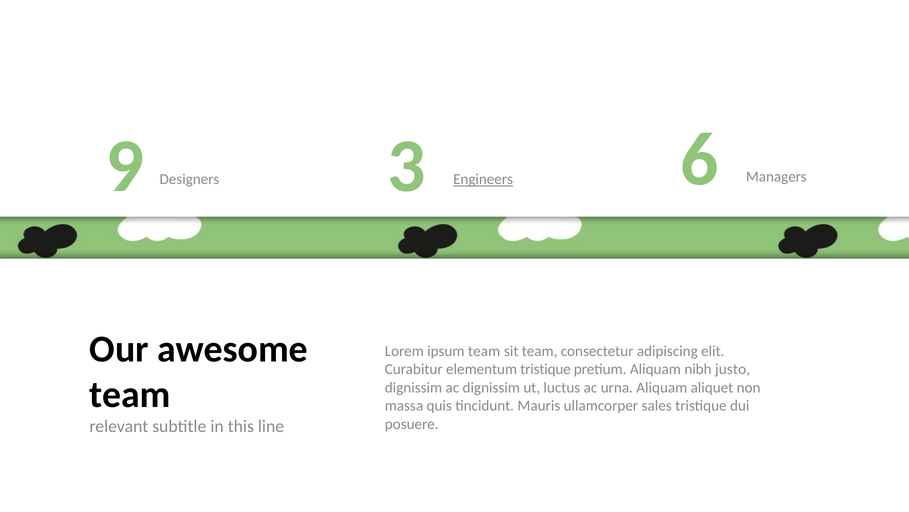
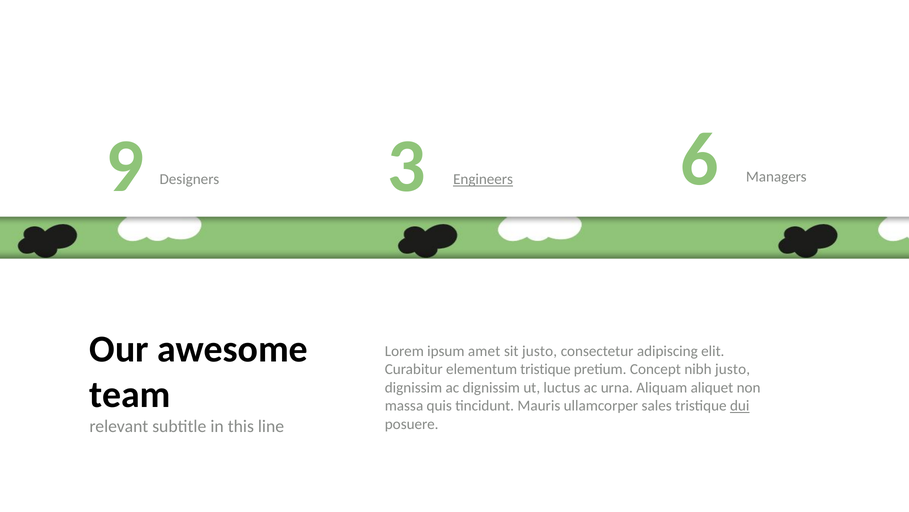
ipsum team: team -> amet (484, 351)
sit team: team -> justo (540, 351)
pretium Aliquam: Aliquam -> Concept (655, 369)
dui underline: none -> present (740, 405)
